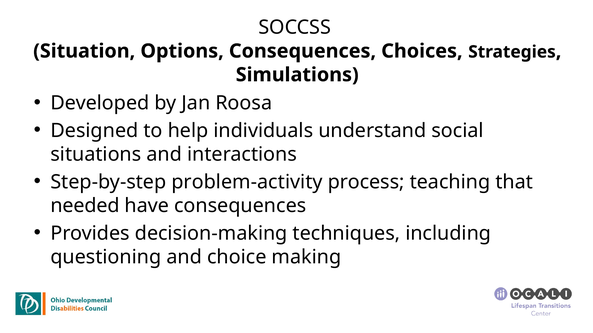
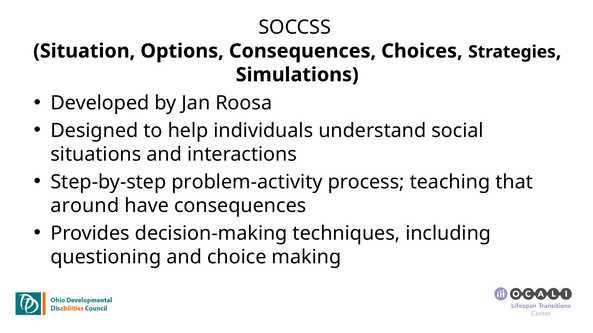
needed: needed -> around (85, 206)
